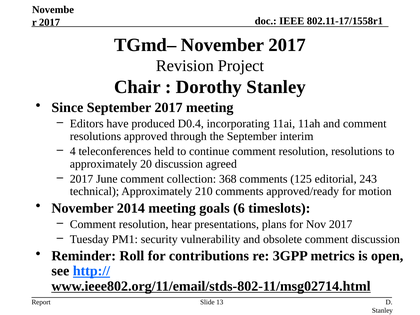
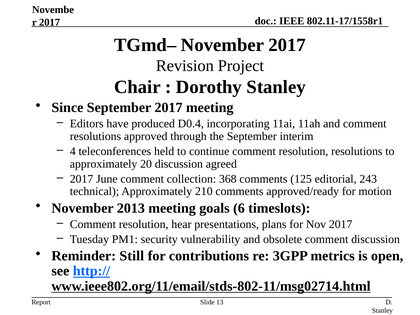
2014: 2014 -> 2013 (131, 208)
Roll: Roll -> Still (132, 256)
